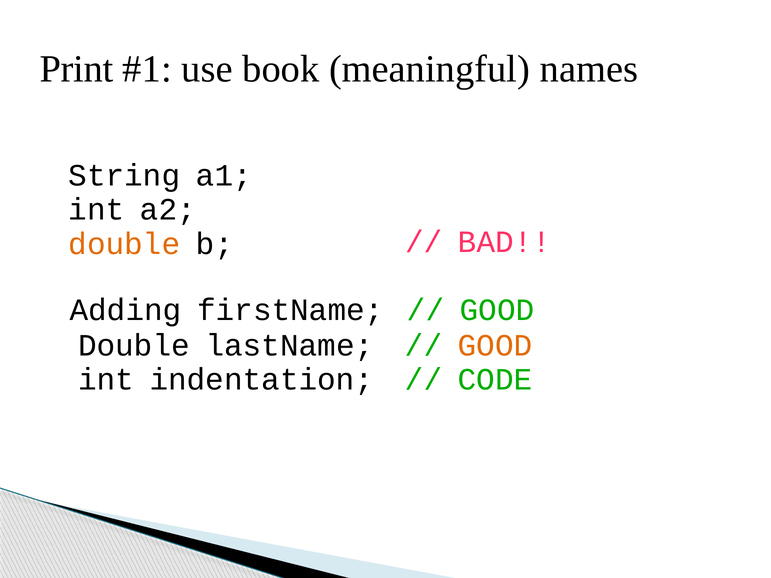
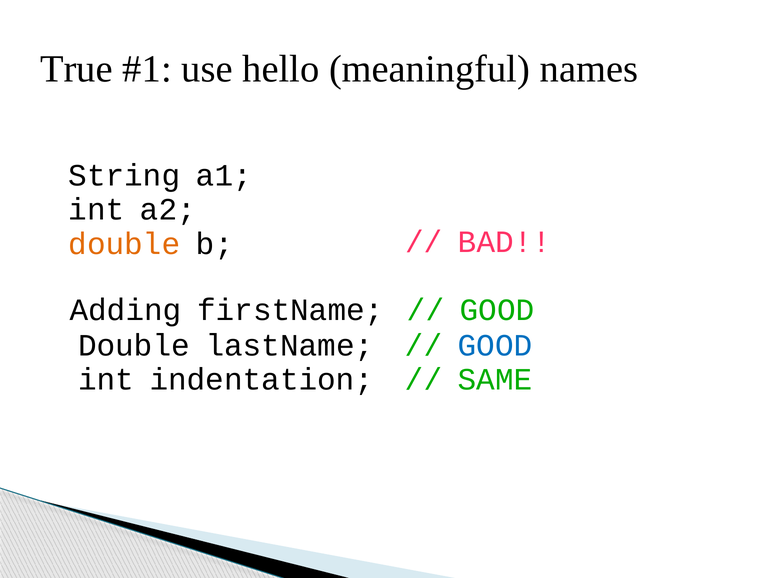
Print: Print -> True (76, 69)
book: book -> hello (281, 69)
GOOD colour: orange -> blue (495, 346)
CODE: CODE -> SAME (495, 379)
